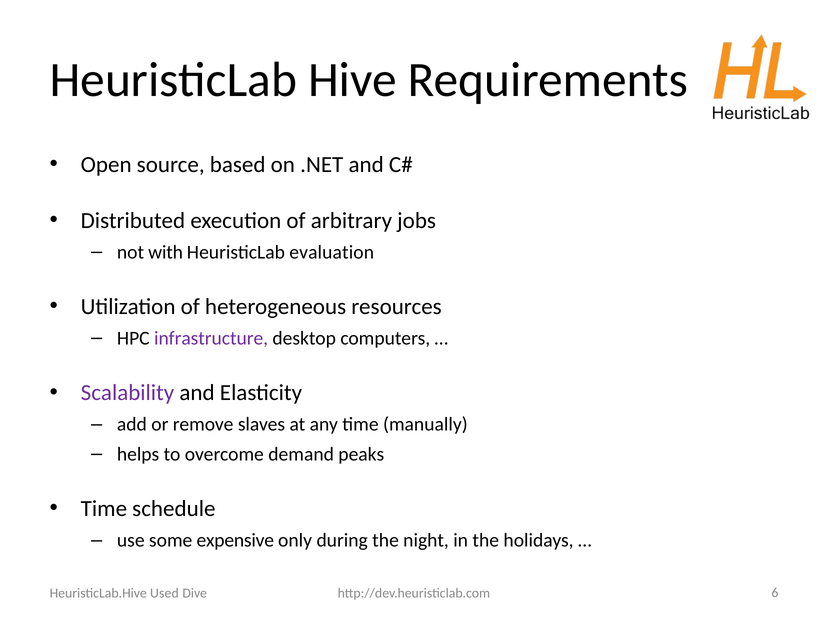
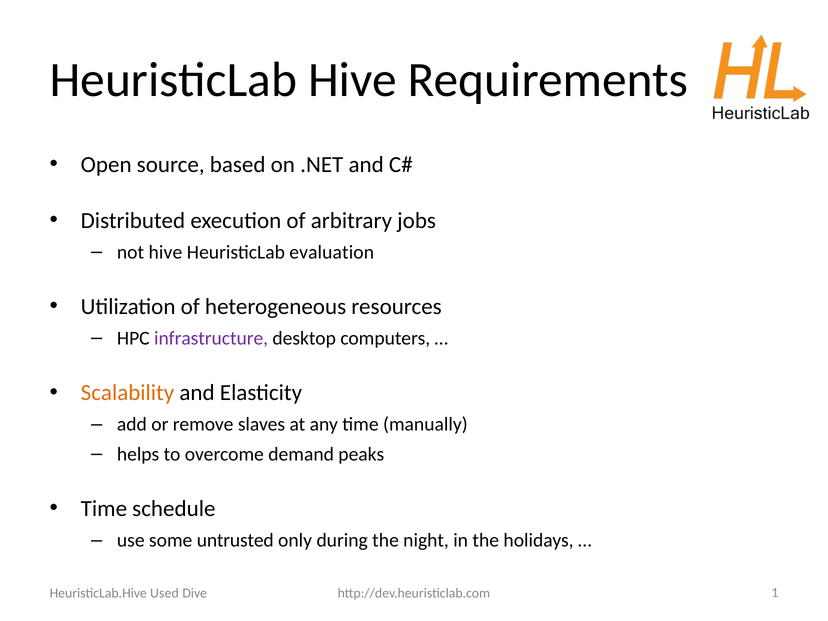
not with: with -> hive (165, 252)
Scalability colour: purple -> orange (127, 393)
expensive: expensive -> untrusted (235, 540)
6: 6 -> 1 (775, 593)
